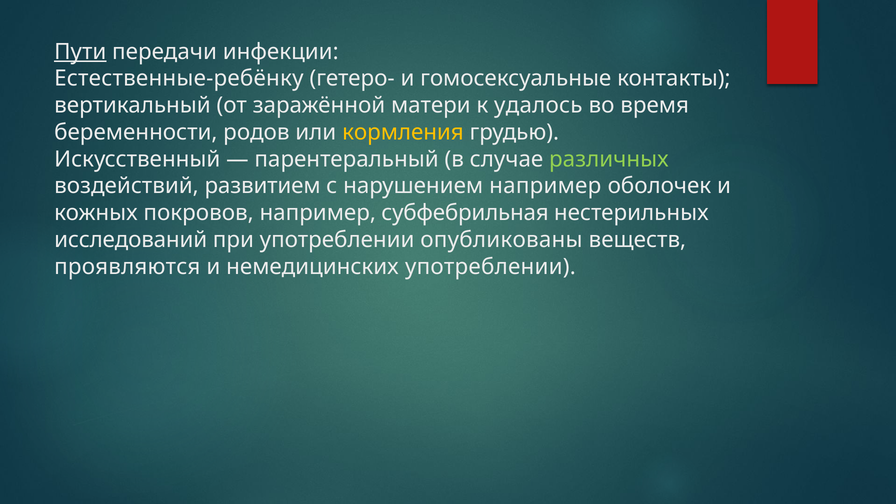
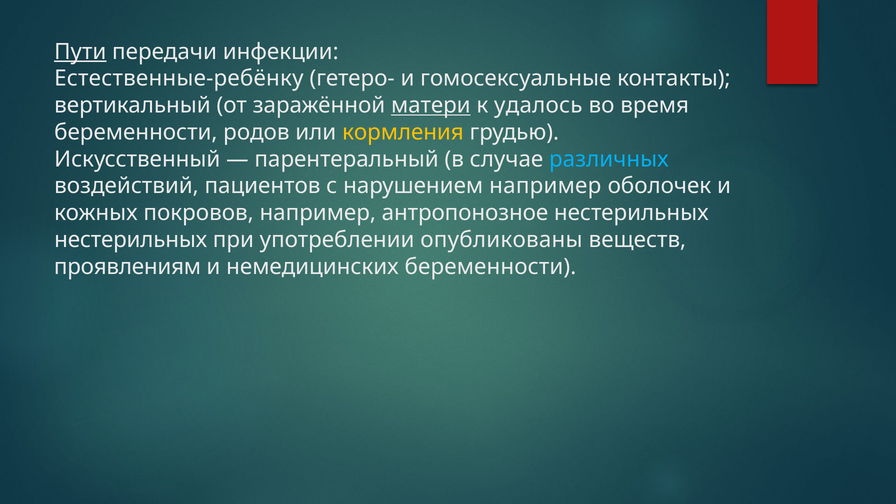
матери underline: none -> present (431, 105)
различных colour: light green -> light blue (609, 159)
развитием: развитием -> пациентов (263, 186)
субфебрильная: субфебрильная -> антропонозное (465, 213)
исследований: исследований -> нестерильных (131, 240)
проявляются: проявляются -> проявлениям (128, 267)
немедицинских употреблении: употреблении -> беременности (490, 267)
